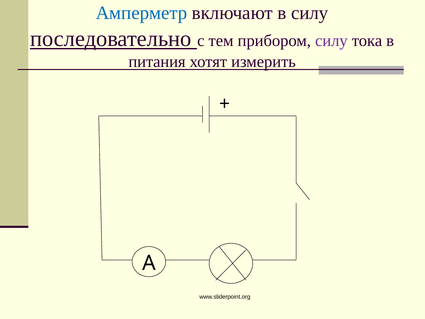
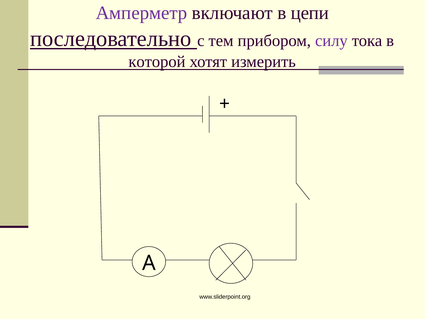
Амперметр colour: blue -> purple (141, 13)
в силу: силу -> цепи (310, 13)
питания: питания -> которой (157, 62)
